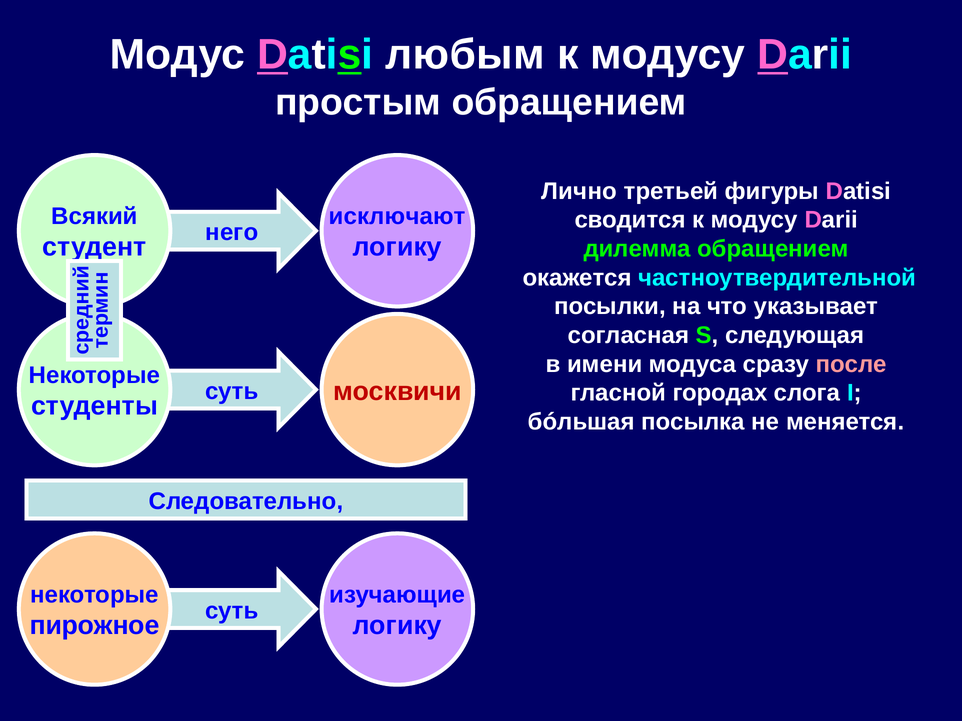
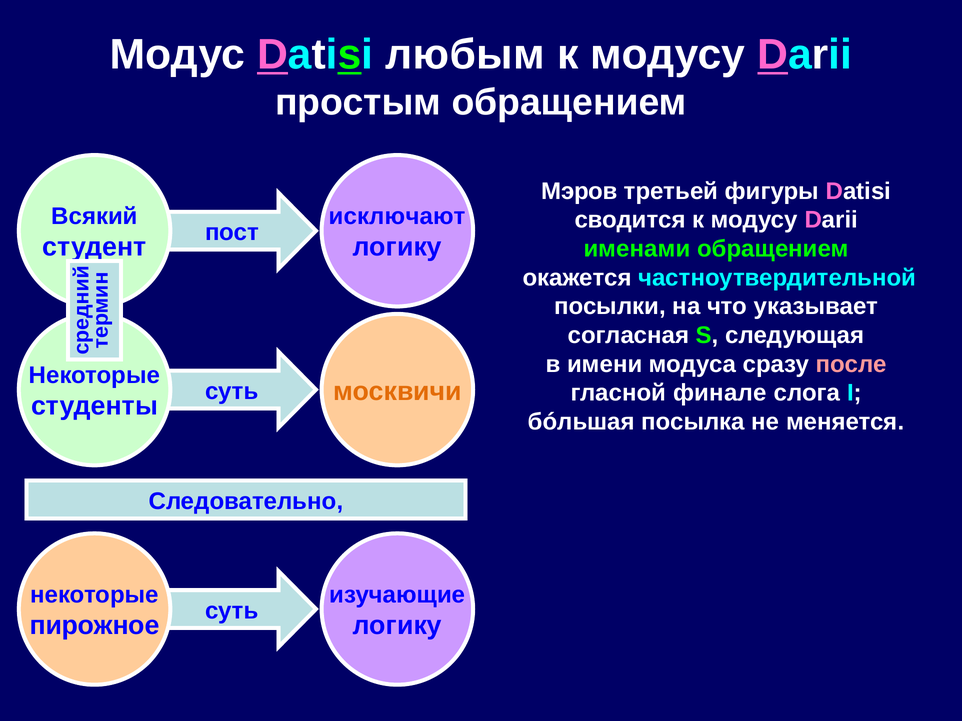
Лично: Лично -> Мэров (579, 191)
него: него -> пост (232, 233)
дилемма: дилемма -> именами (637, 249)
москвичи colour: red -> orange (397, 392)
городах: городах -> финале (720, 393)
